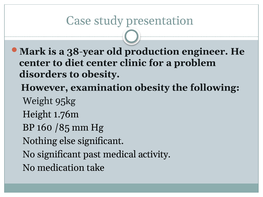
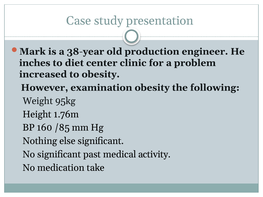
center: center -> inches (35, 63)
disorders: disorders -> increased (43, 74)
